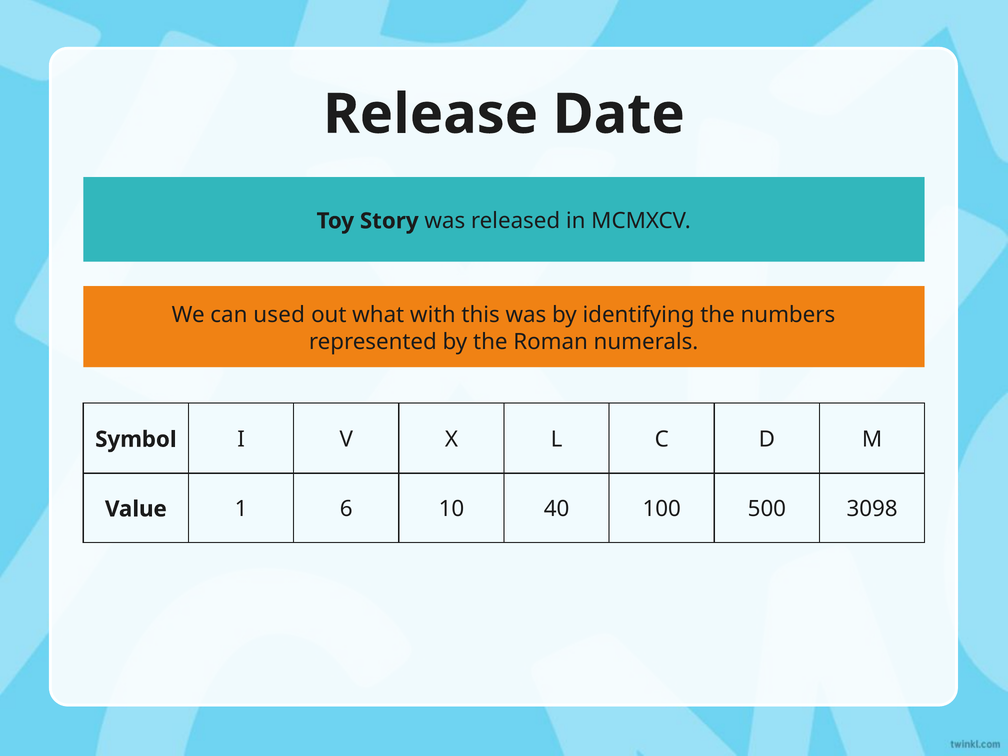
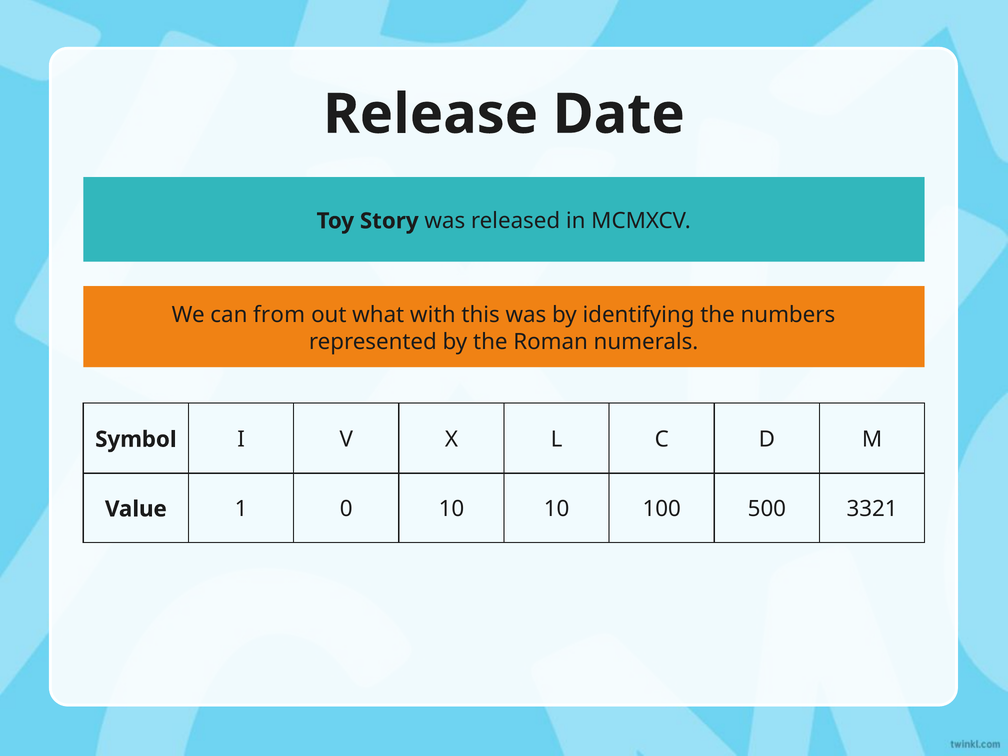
used: used -> from (279, 315)
6: 6 -> 0 (346, 509)
10 40: 40 -> 10 (557, 509)
3098: 3098 -> 3321 (872, 509)
